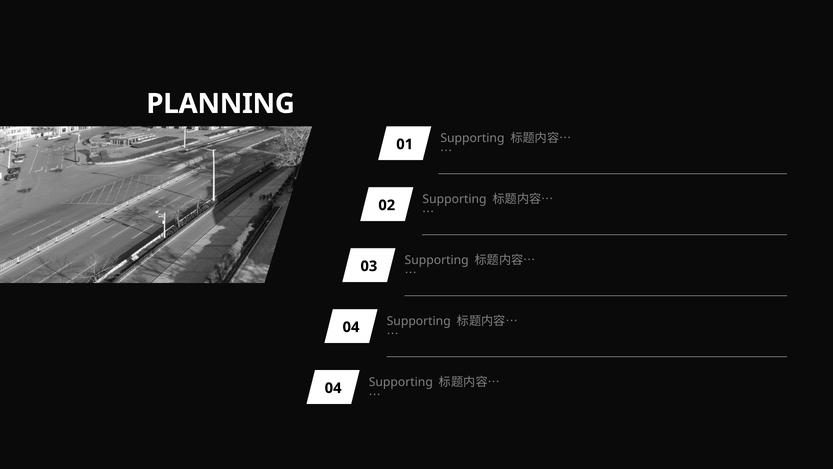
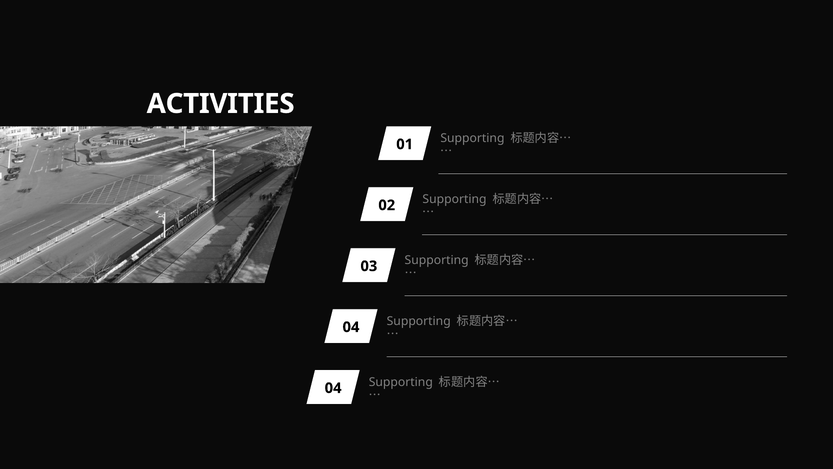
PLANNING: PLANNING -> ACTIVITIES (221, 104)
